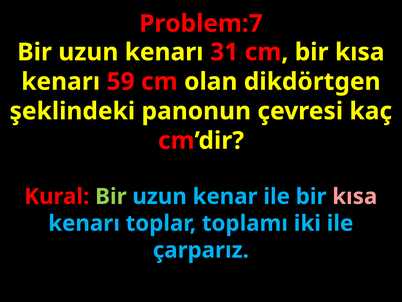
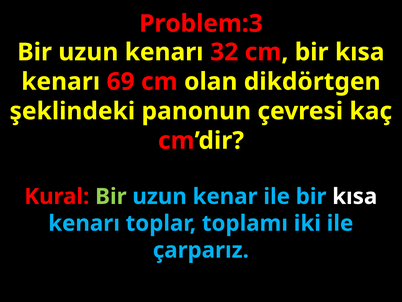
Problem:7: Problem:7 -> Problem:3 (201, 24)
31: 31 -> 32 (224, 52)
59: 59 -> 69 (121, 82)
kısa colour: pink -> white (355, 196)
